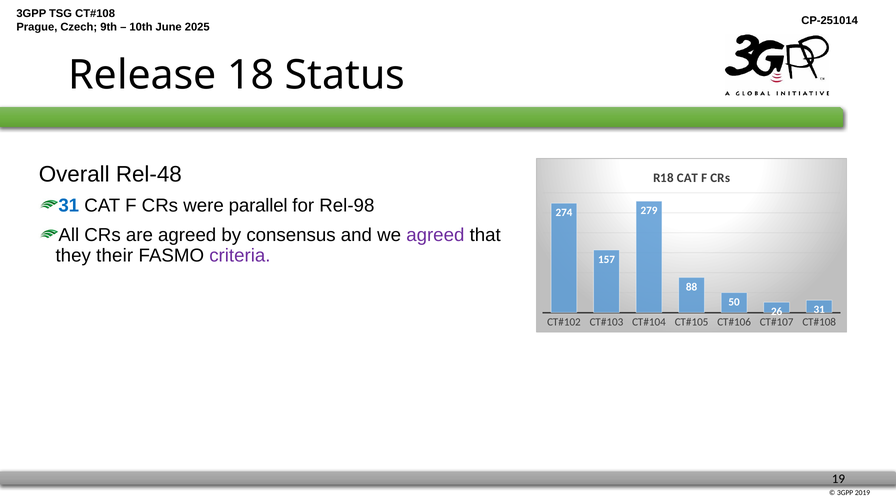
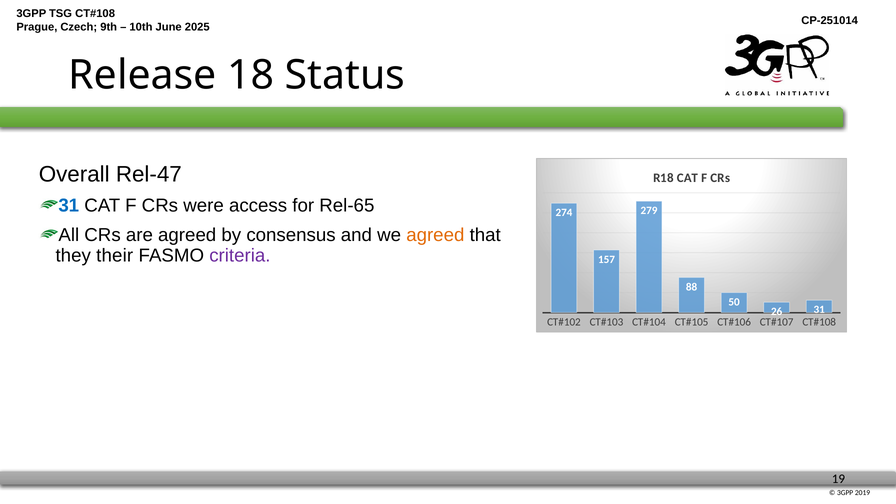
Rel-48: Rel-48 -> Rel-47 (149, 174)
parallel: parallel -> access (258, 206)
Rel-98: Rel-98 -> Rel-65 (347, 206)
agreed colour: purple -> orange (435, 235)
